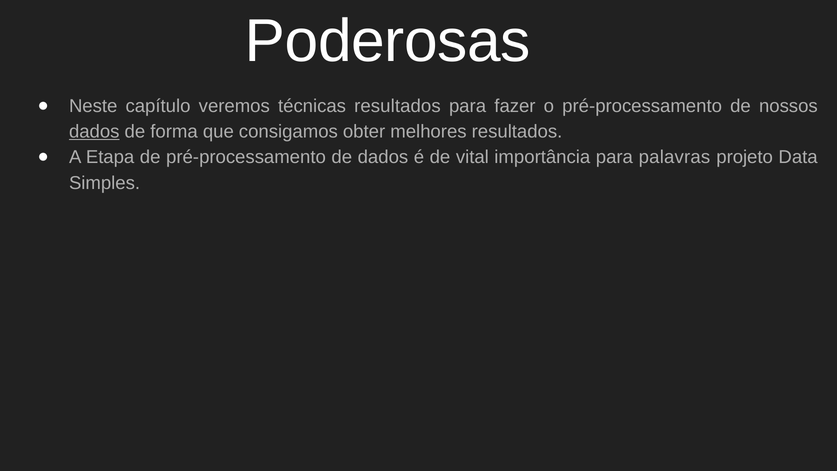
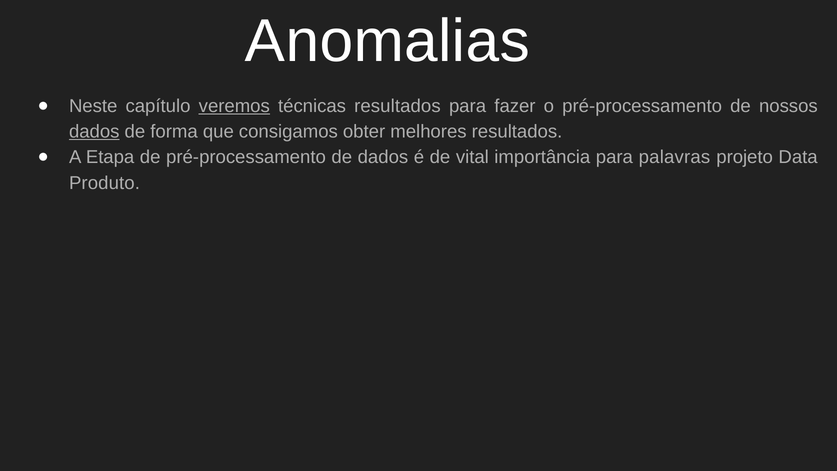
Poderosas: Poderosas -> Anomalias (387, 41)
veremos underline: none -> present (234, 106)
Simples: Simples -> Produto (104, 183)
